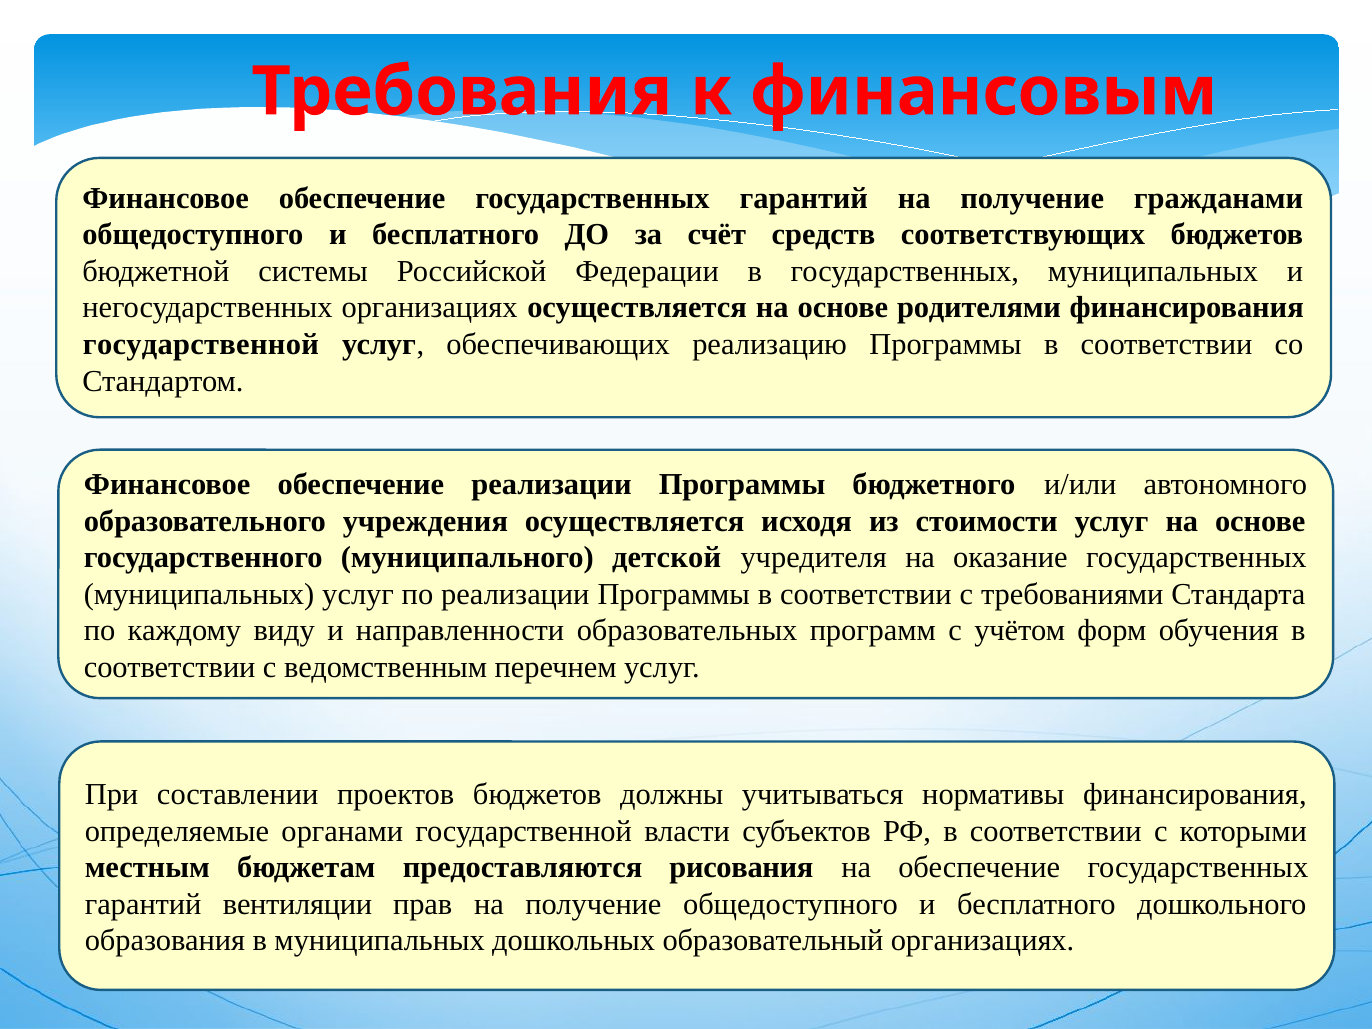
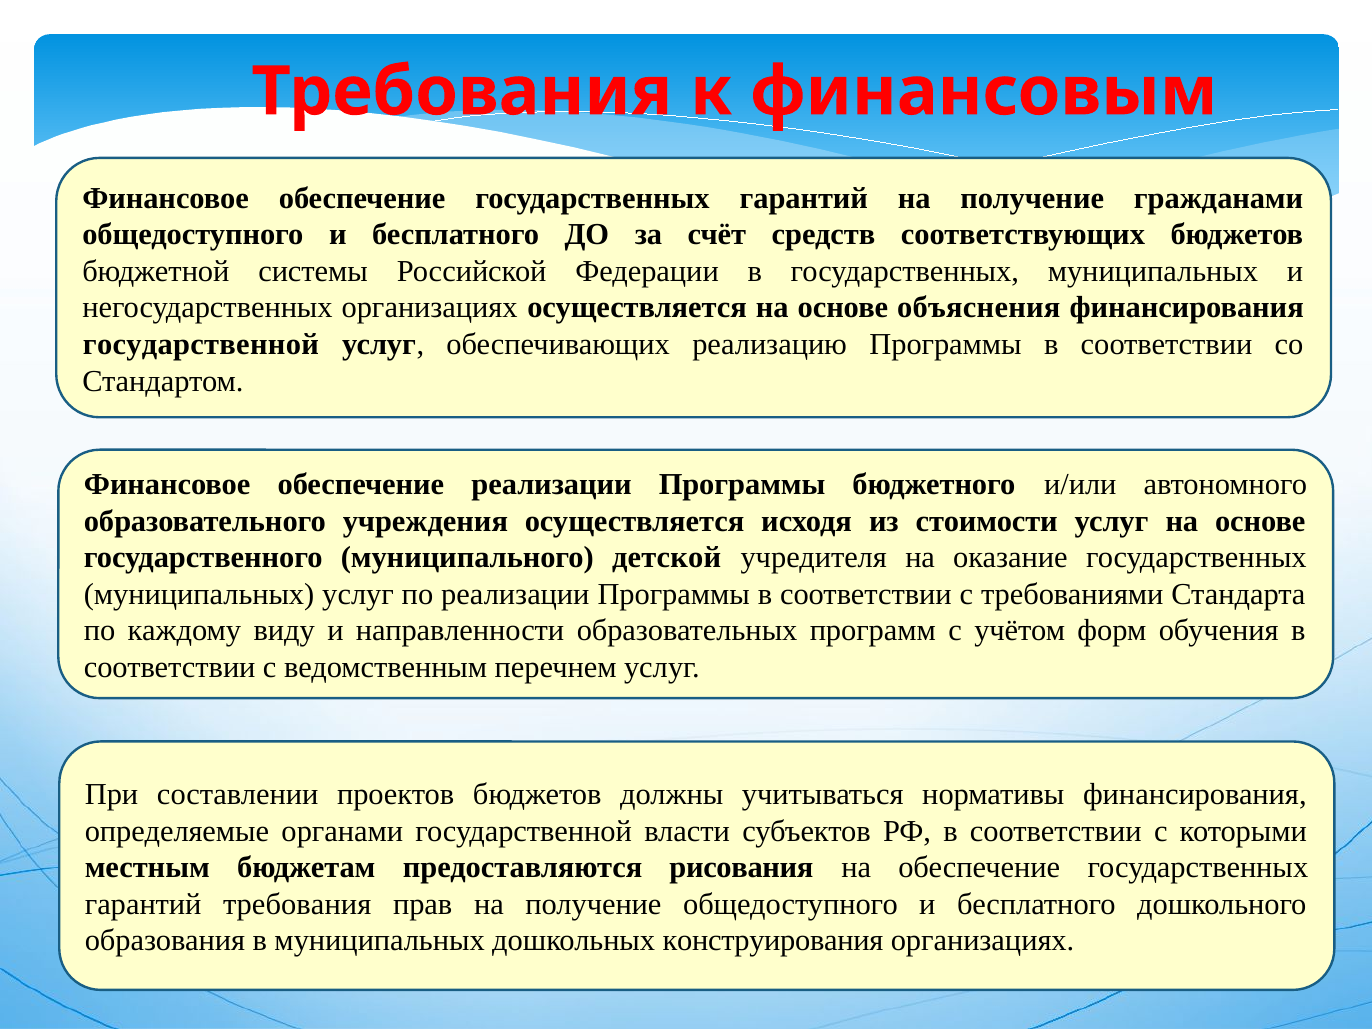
родителями: родителями -> объяснения (979, 308)
гарантий вентиляции: вентиляции -> требования (297, 904)
образовательный: образовательный -> конструирования (773, 941)
